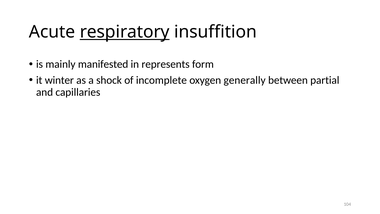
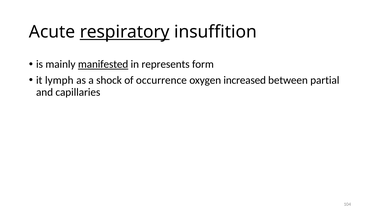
manifested underline: none -> present (103, 64)
winter: winter -> lymph (59, 80)
incomplete: incomplete -> occurrence (161, 80)
generally: generally -> increased (245, 80)
